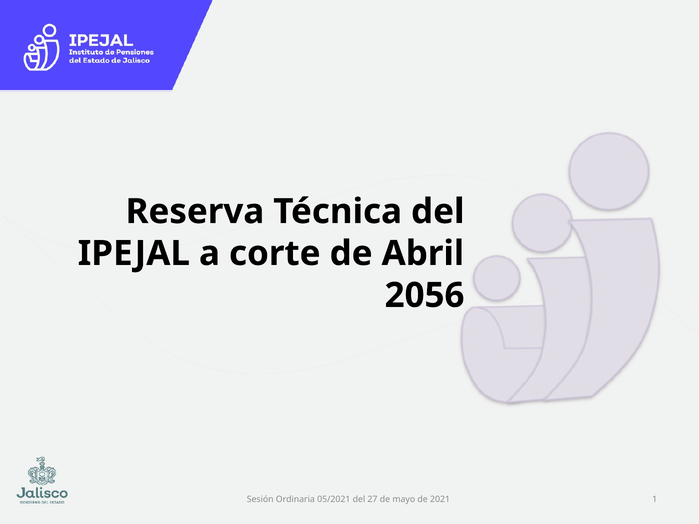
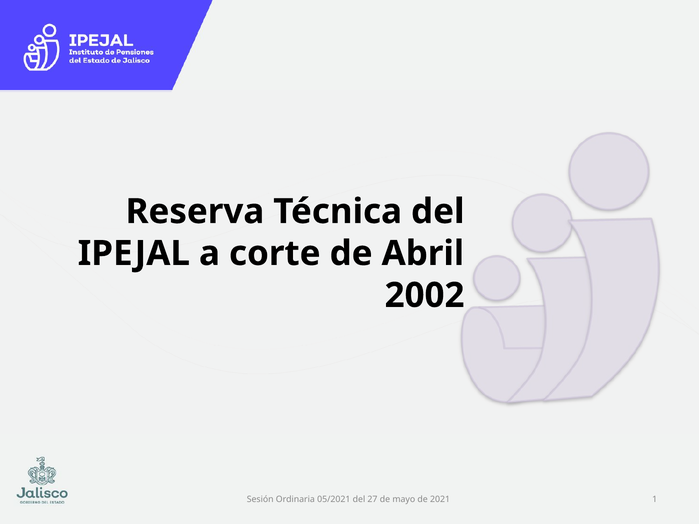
2056: 2056 -> 2002 (425, 296)
